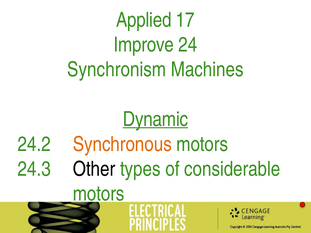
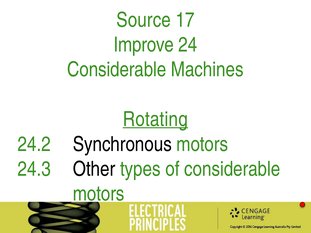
Applied: Applied -> Source (144, 20)
Synchronism: Synchronism -> Considerable (117, 70)
Dynamic: Dynamic -> Rotating (155, 119)
Synchronous colour: orange -> black (122, 144)
